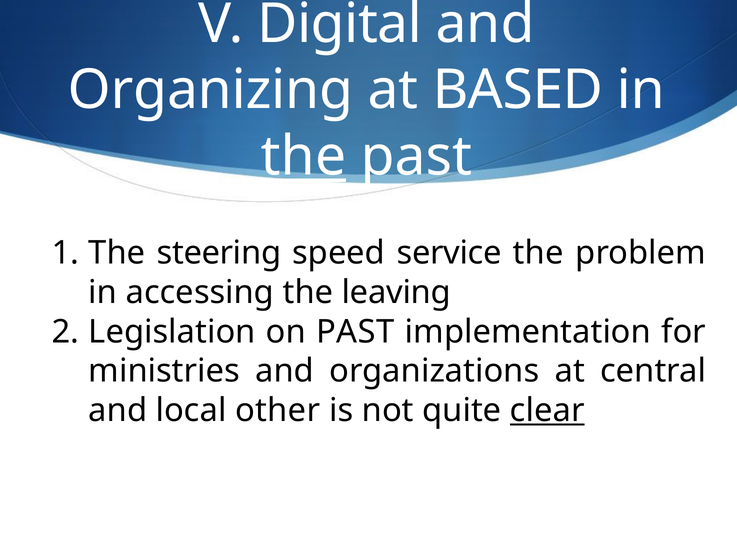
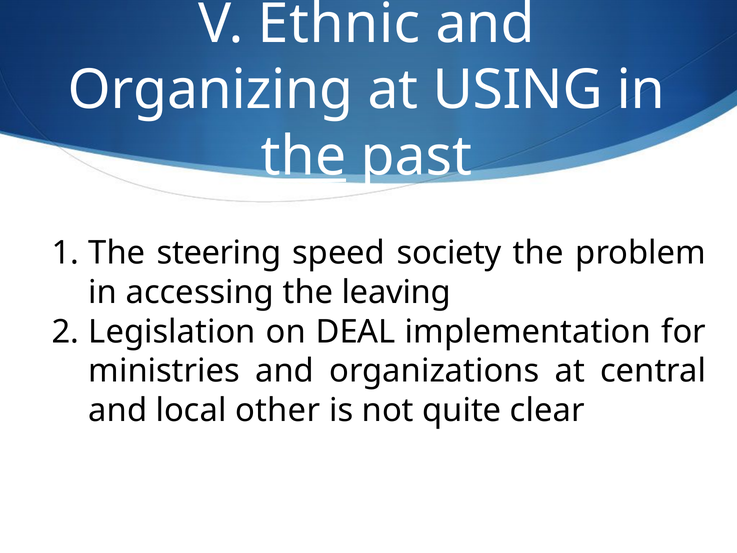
Digital: Digital -> Ethnic (339, 24)
BASED: BASED -> USING (518, 90)
service: service -> society (449, 253)
on PAST: PAST -> DEAL (356, 332)
clear underline: present -> none (547, 410)
